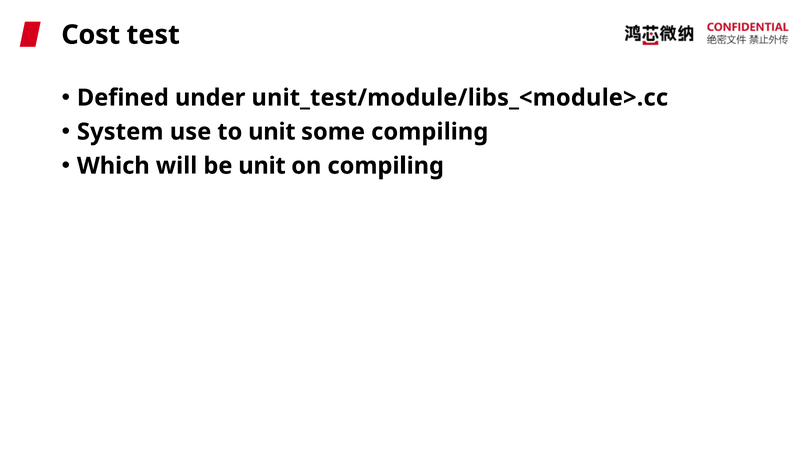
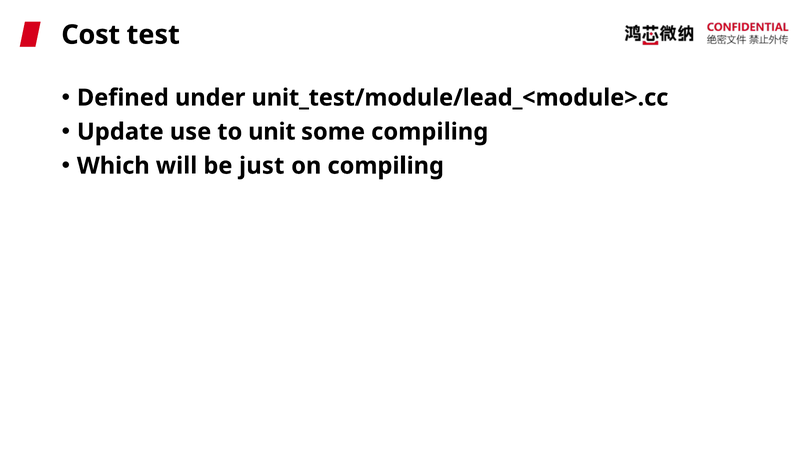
unit_test/module/libs_<module>.cc: unit_test/module/libs_<module>.cc -> unit_test/module/lead_<module>.cc (460, 98)
System: System -> Update (120, 132)
be unit: unit -> just (262, 166)
